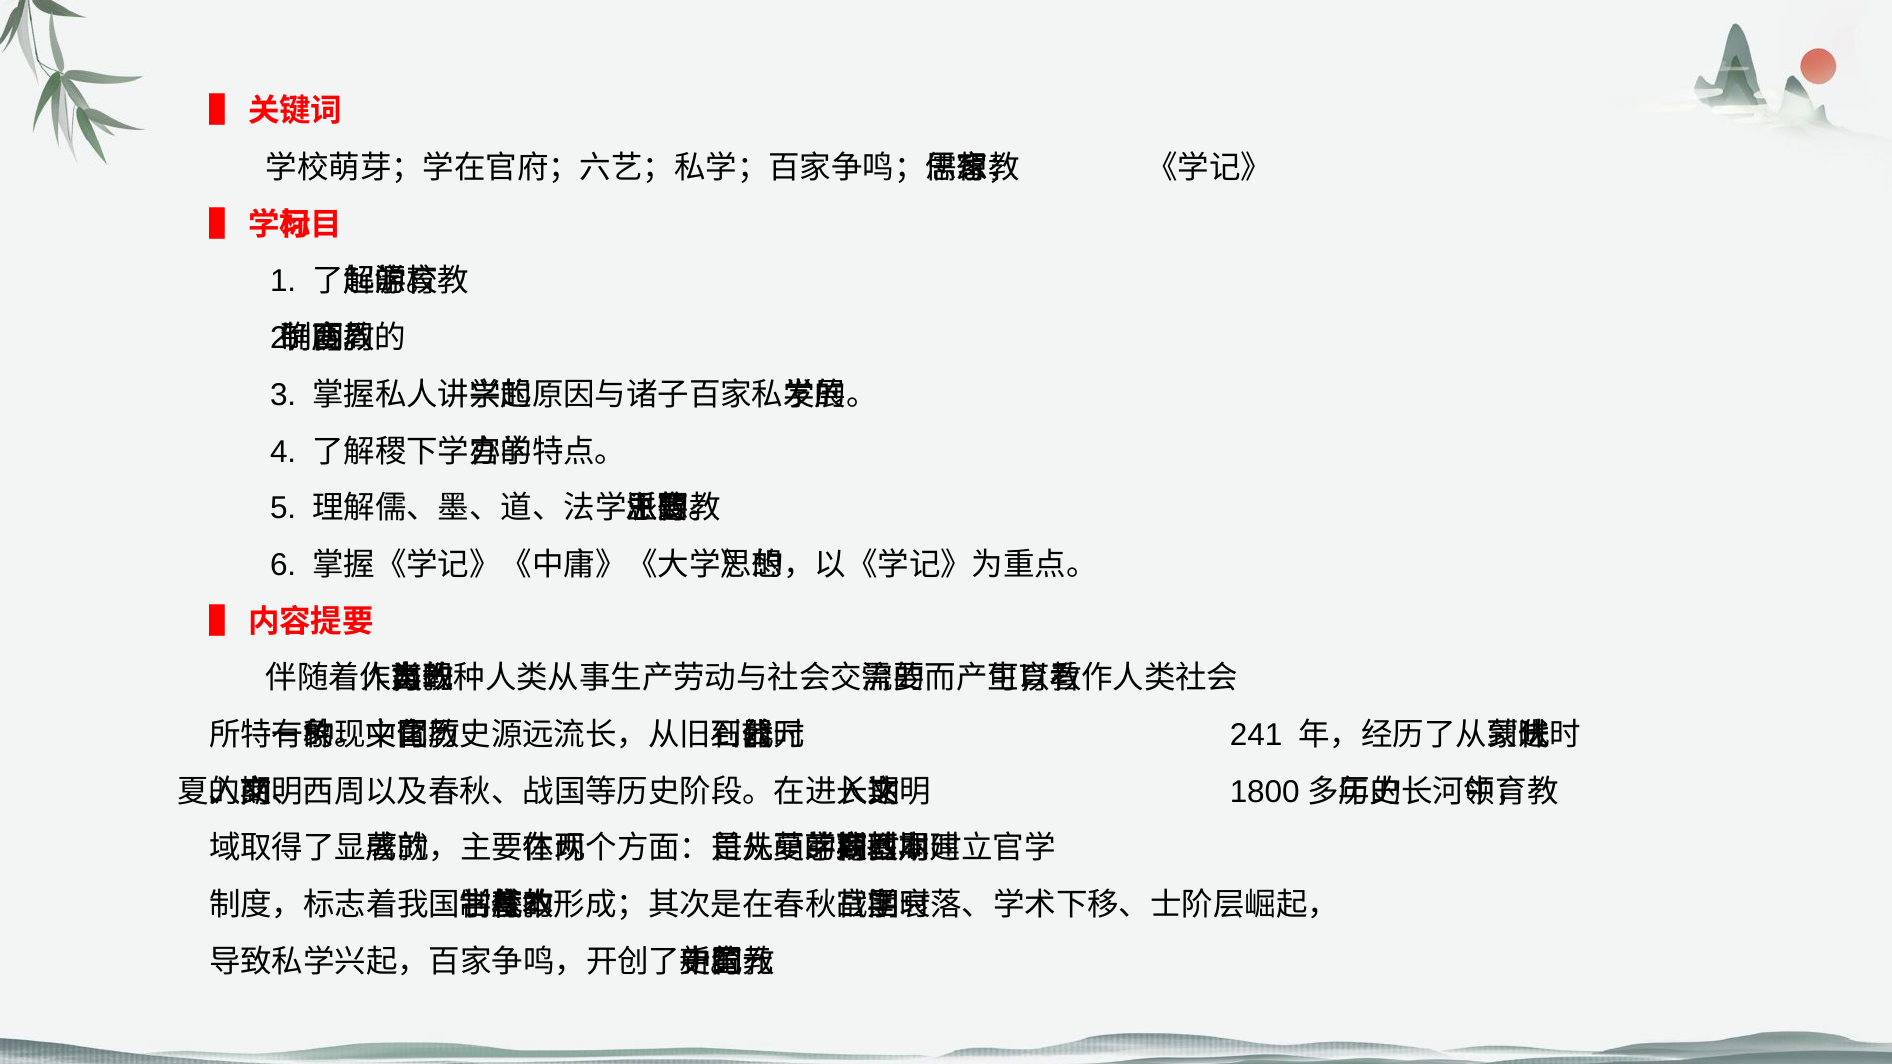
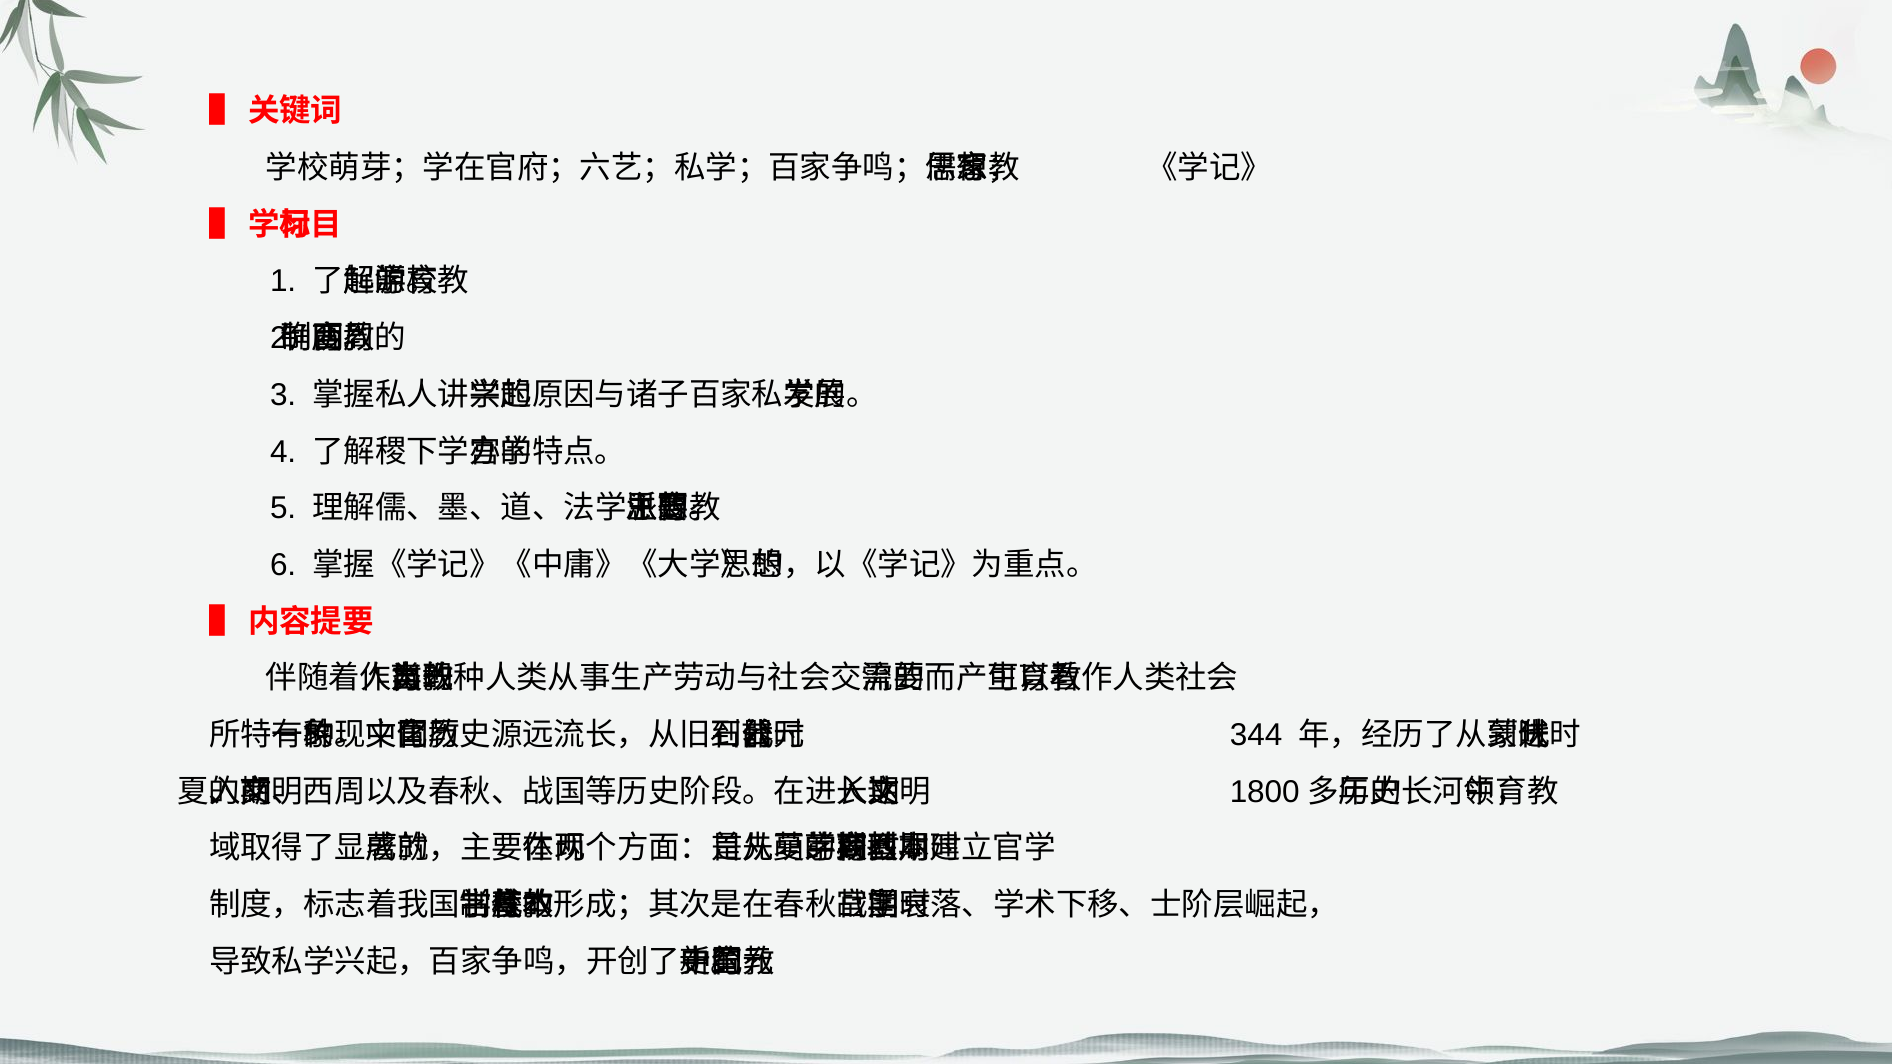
241: 241 -> 344 (1256, 735)
